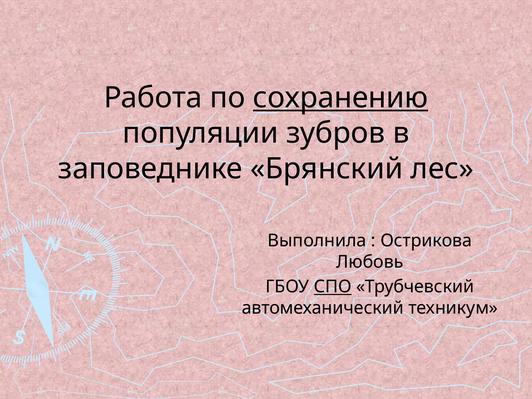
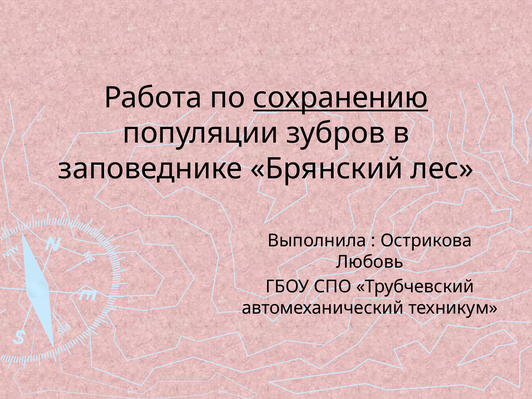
СПО underline: present -> none (333, 287)
